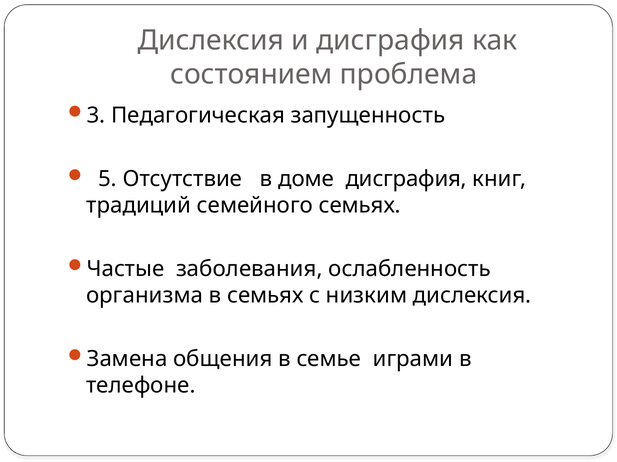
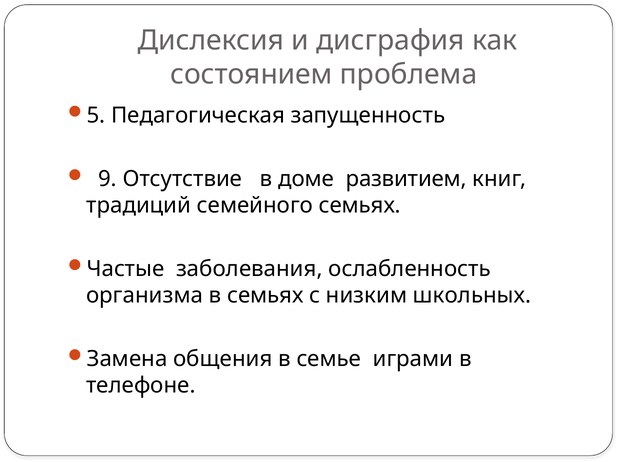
3: 3 -> 5 (96, 116)
5: 5 -> 9 (108, 179)
доме дисграфия: дисграфия -> развитием (406, 179)
низким дислексия: дислексия -> школьных (472, 296)
